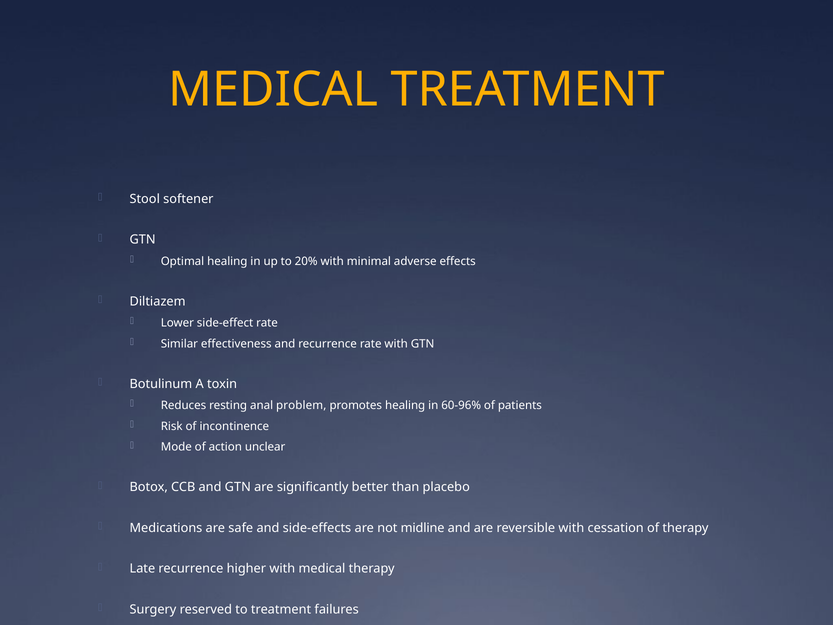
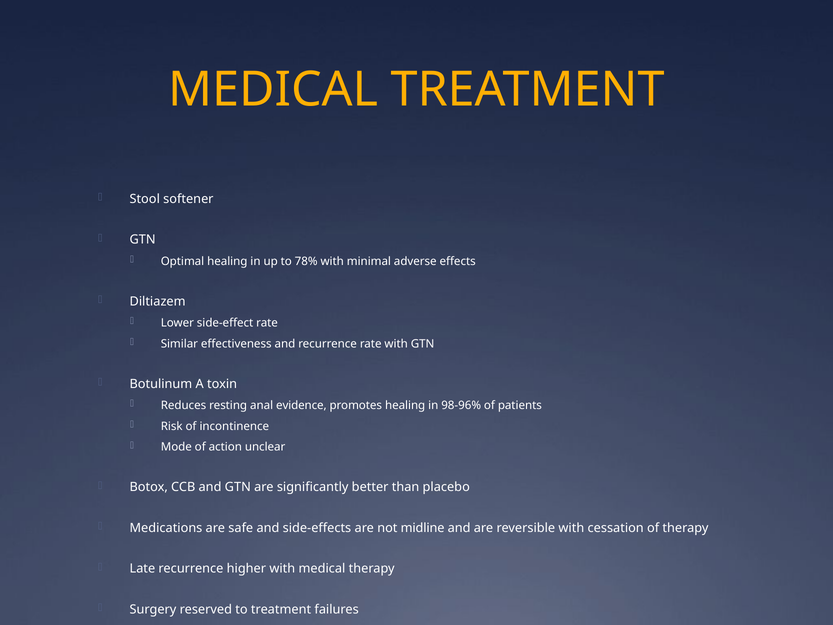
20%: 20% -> 78% (306, 261)
problem: problem -> evidence (301, 405)
60-96%: 60-96% -> 98-96% (461, 405)
